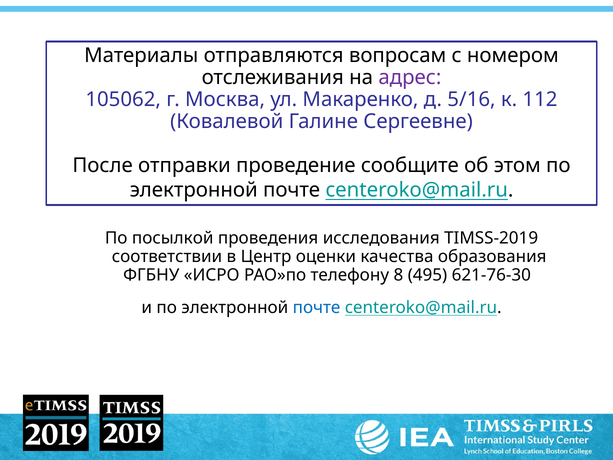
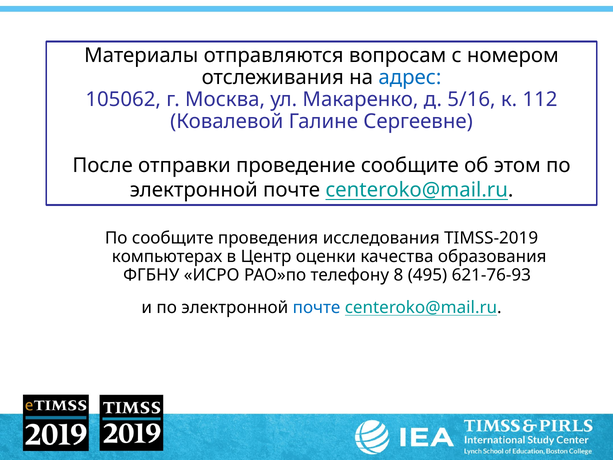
адрес colour: purple -> blue (410, 77)
По посылкой: посылкой -> сообщите (173, 238)
соответствии: соответствии -> компьютерах (167, 257)
621-76-30: 621-76-30 -> 621-76-93 (491, 275)
